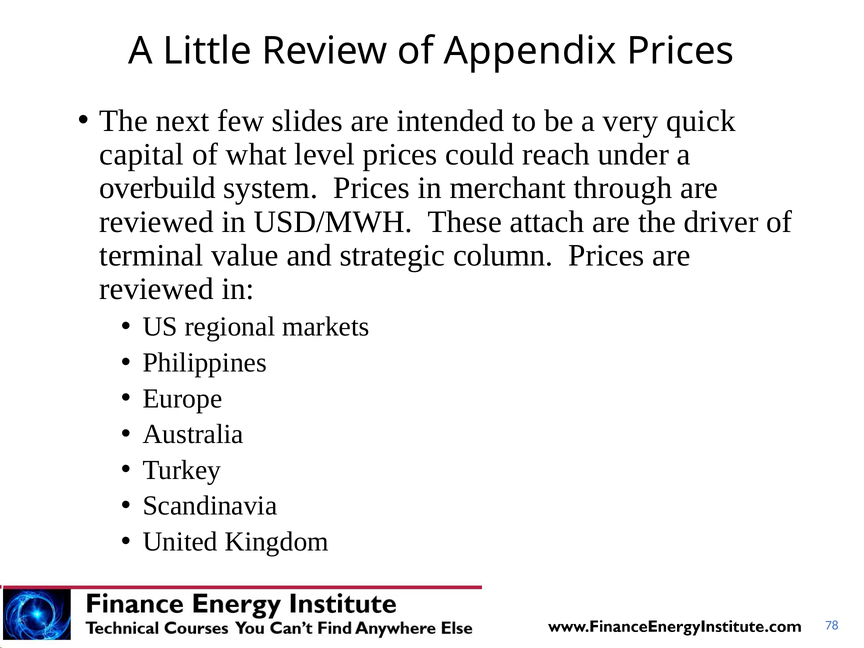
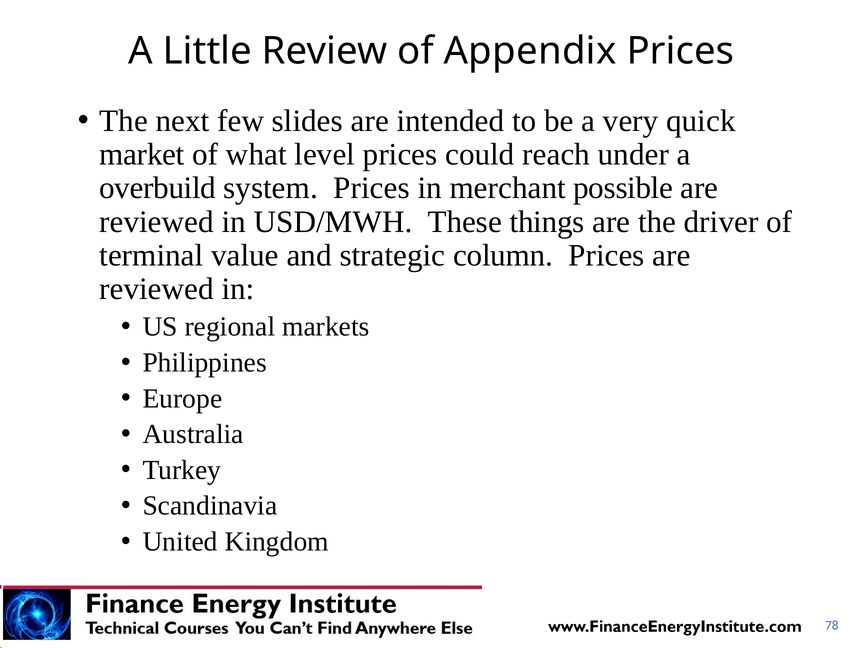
capital: capital -> market (142, 154)
through: through -> possible (623, 188)
attach: attach -> things (547, 222)
